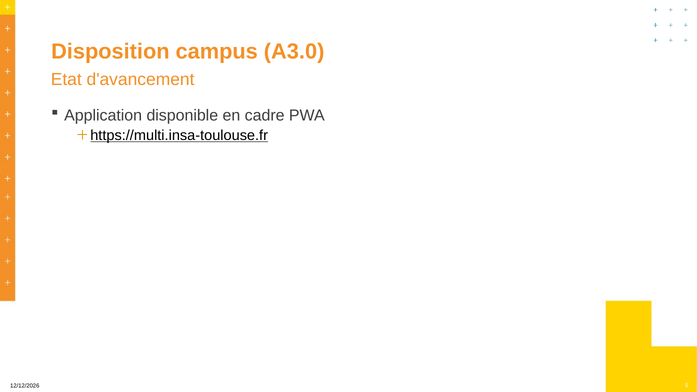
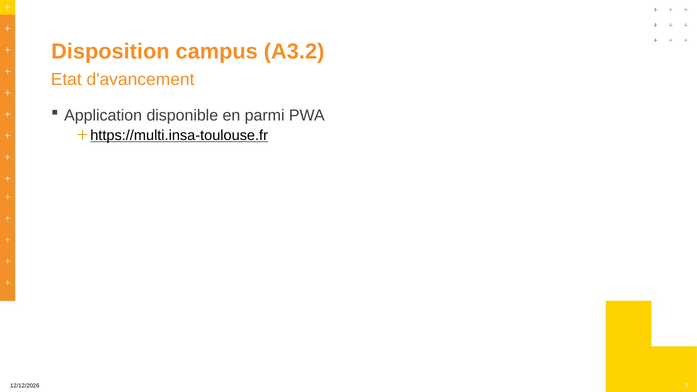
A3.0: A3.0 -> A3.2 (294, 52)
cadre: cadre -> parmi (265, 115)
